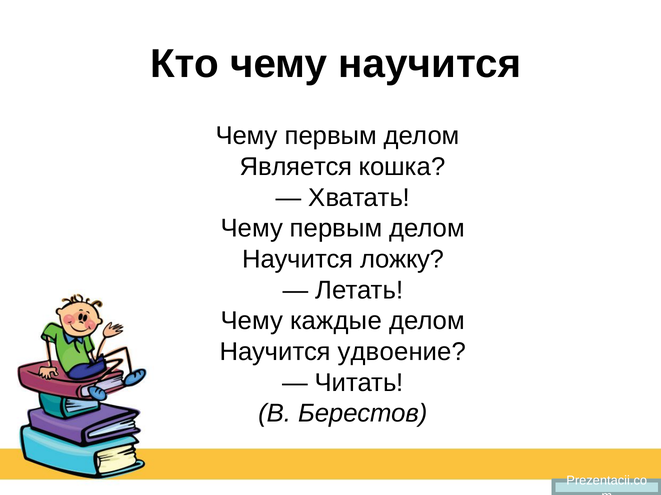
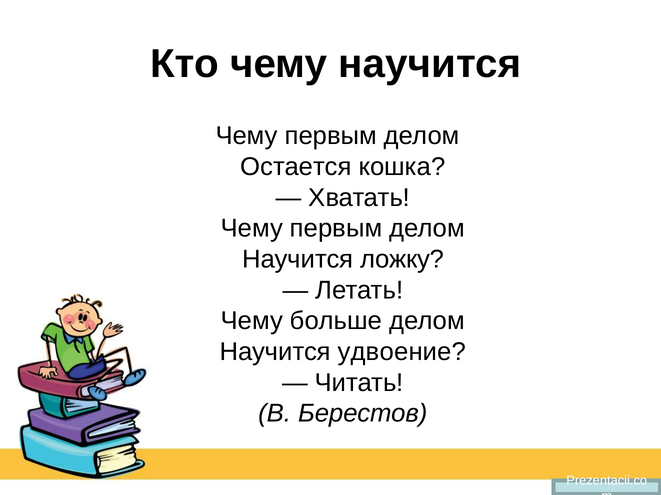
Является: Является -> Остается (296, 167)
каждые: каждые -> больше (336, 321)
